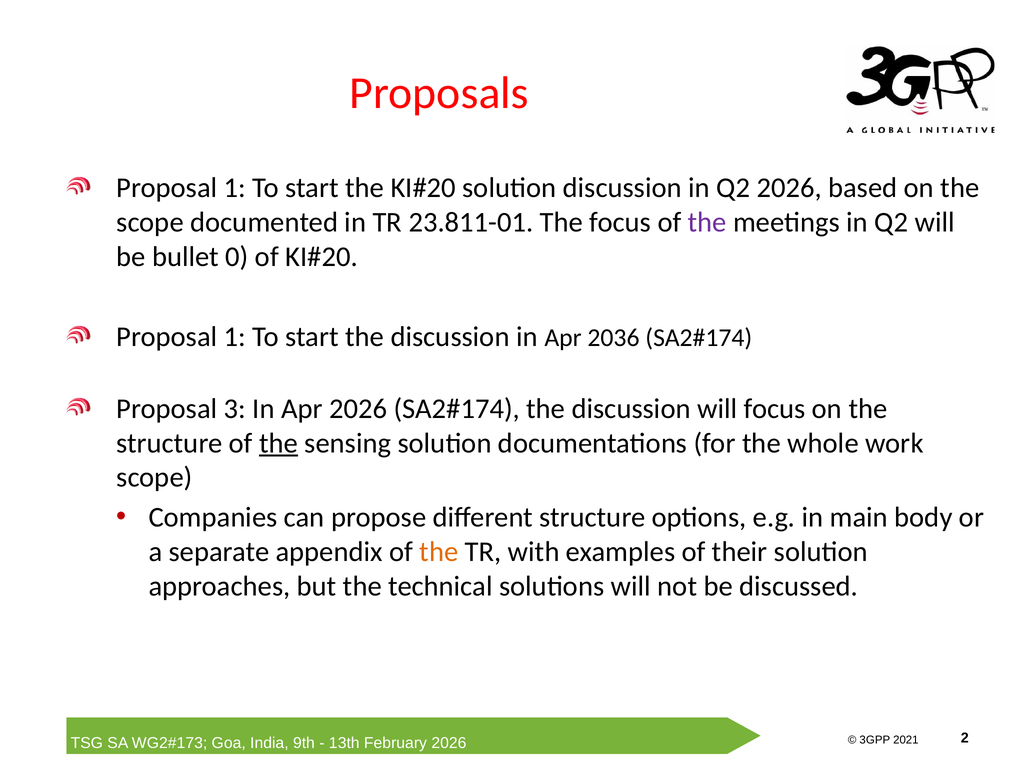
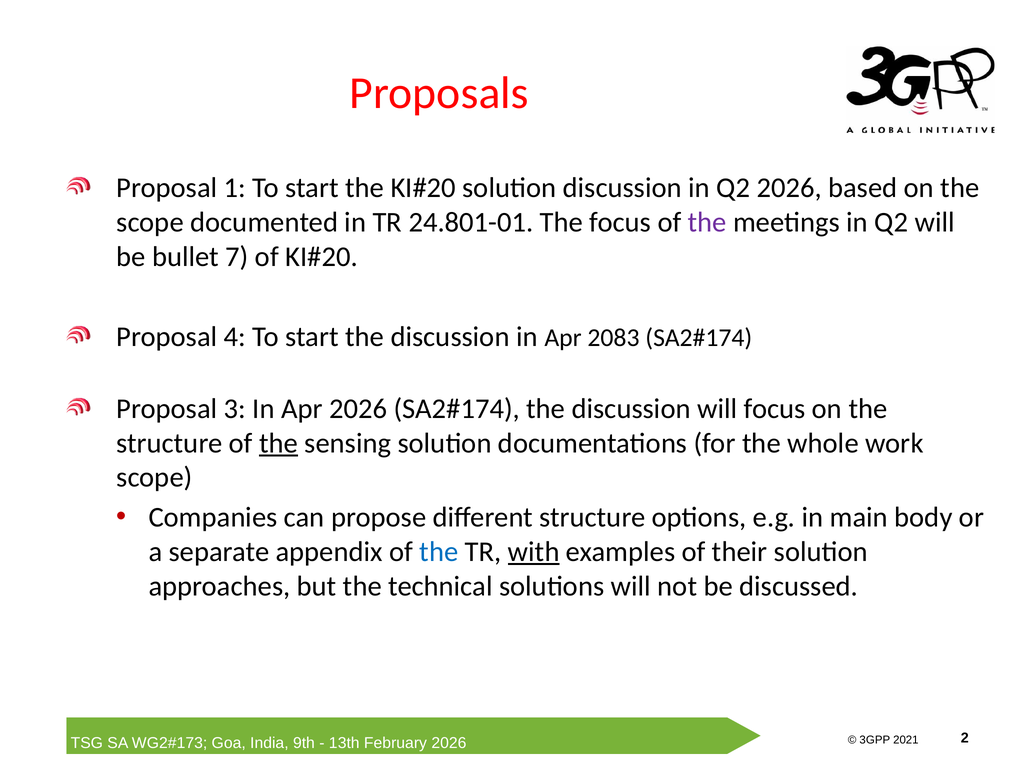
23.811-01: 23.811-01 -> 24.801-01 (471, 222)
0: 0 -> 7 (237, 257)
1: 1 -> 4 (235, 337)
2036: 2036 -> 2083 (613, 338)
the colour: orange -> blue (439, 552)
with underline: none -> present (534, 552)
